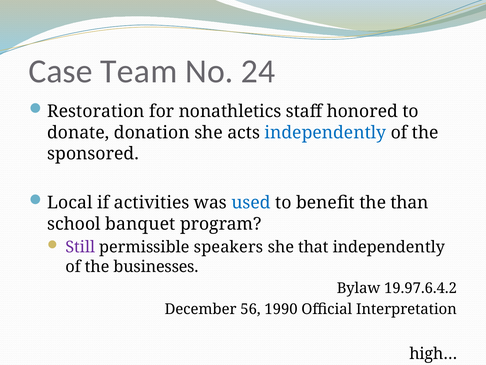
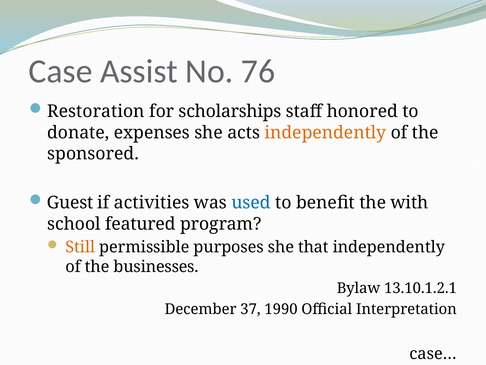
Team: Team -> Assist (139, 71)
24: 24 -> 76 (258, 71)
nonathletics: nonathletics -> scholarships (230, 111)
donation: donation -> expenses (152, 132)
independently colour: blue -> orange (325, 132)
Local: Local -> Guest (70, 203)
than: than -> with (409, 203)
banquet: banquet -> featured (140, 224)
Still colour: purple -> orange (80, 247)
speakers: speakers -> purposes (229, 247)
19.97.6.4.2: 19.97.6.4.2 -> 13.10.1.2.1 (420, 288)
56: 56 -> 37 (250, 309)
high…: high… -> case… (433, 353)
